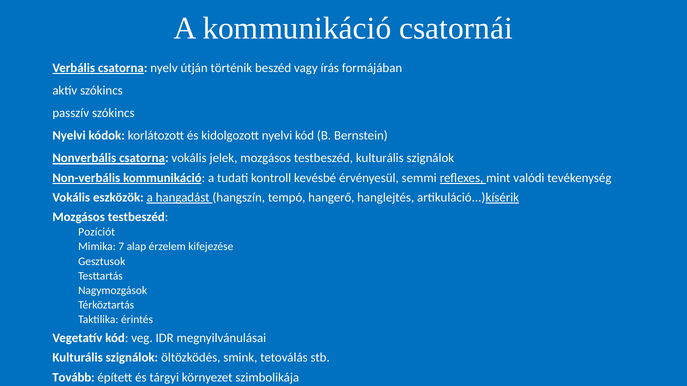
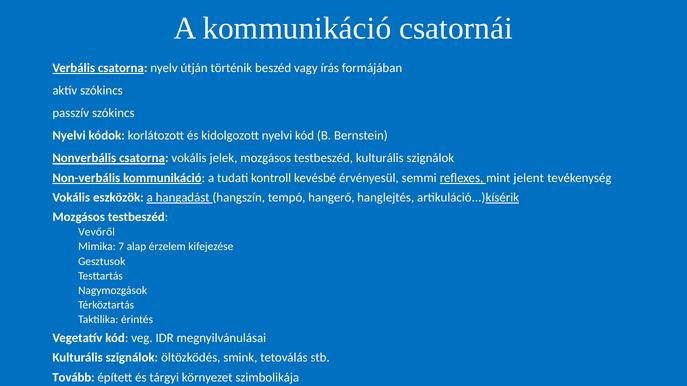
valódi: valódi -> jelent (529, 178)
Pozíciót: Pozíciót -> Vevőről (97, 232)
